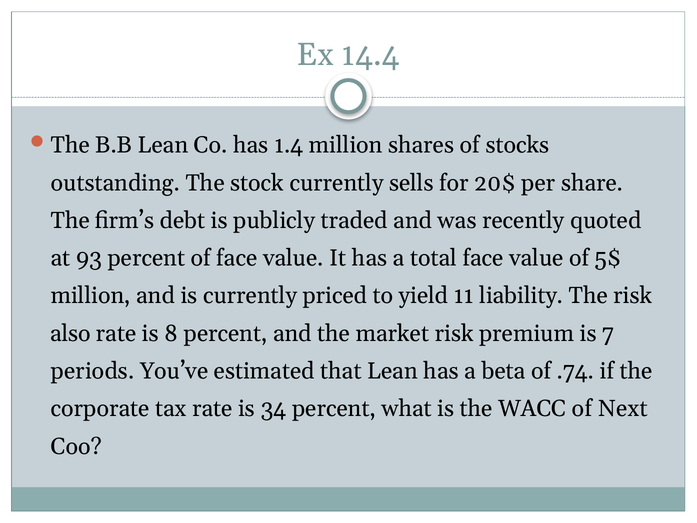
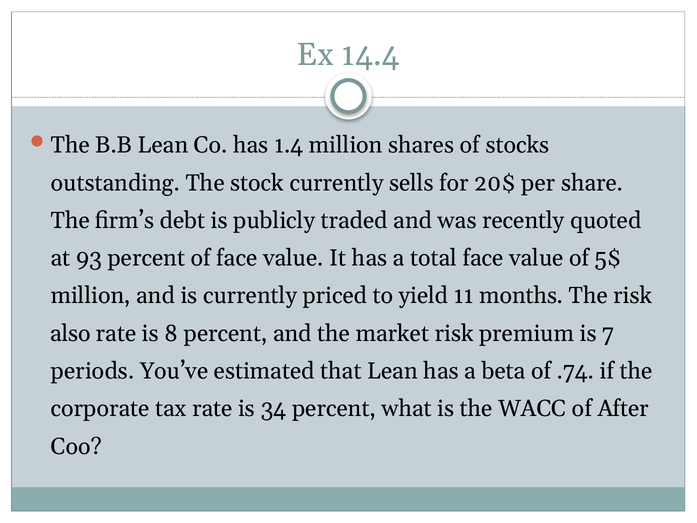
liability: liability -> months (521, 296)
Next: Next -> After (623, 408)
